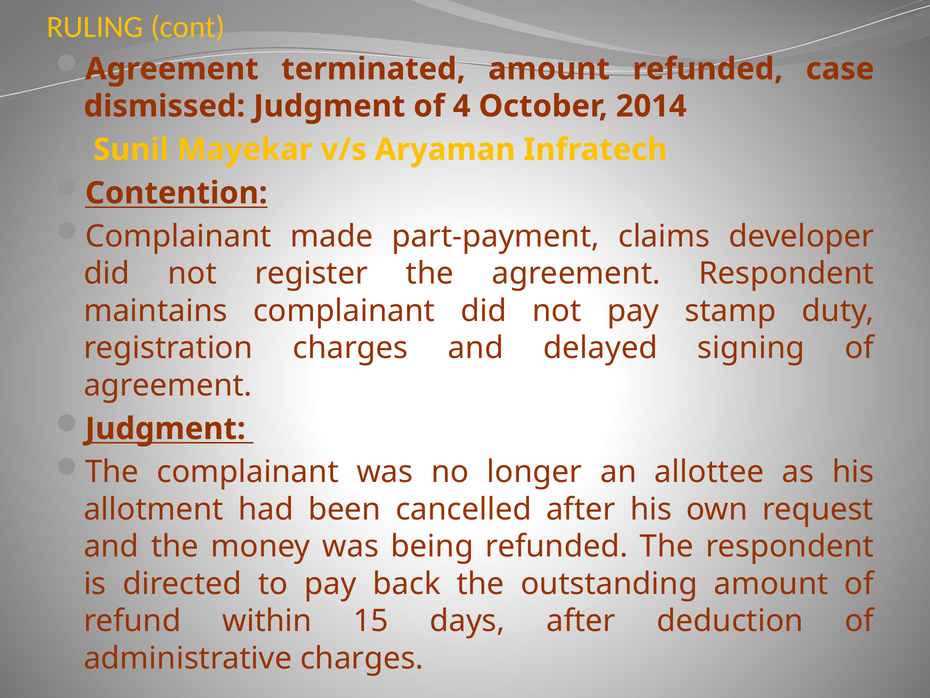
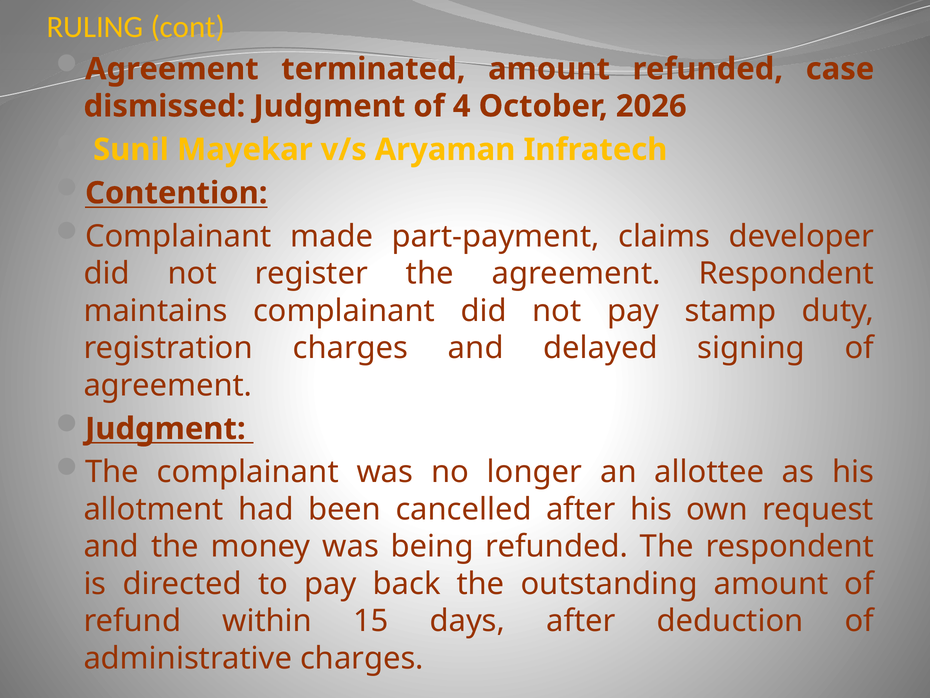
2014: 2014 -> 2026 (651, 106)
